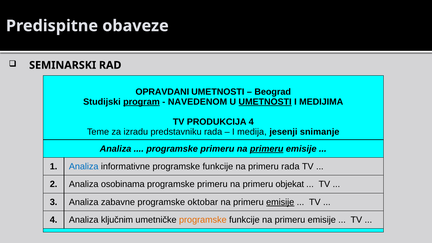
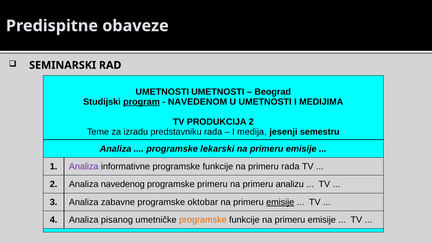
OPRAVDANI: OPRAVDANI -> UMETNOSTI (162, 92)
UMETNOSTI underline: present -> none (265, 102)
PRODUKCIJA 4: 4 -> 2 (251, 122)
snimanje: snimanje -> semestru (320, 132)
primeru: primeru -> lekarski (217, 149)
primeru underline: present -> none (267, 149)
Analiza colour: blue -> purple (84, 167)
osobinama: osobinama -> navedenog (123, 184)
objekat: objekat -> analizu (290, 184)
ključnim: ključnim -> pisanog (117, 220)
